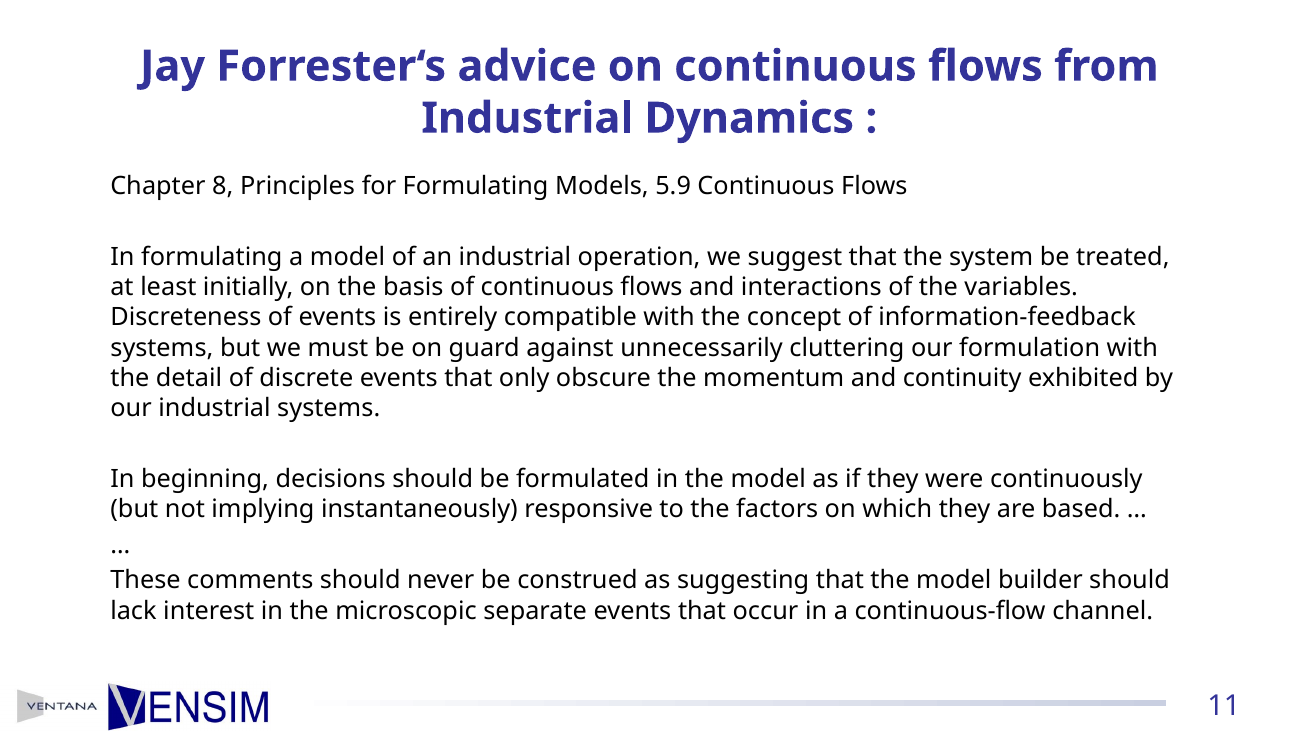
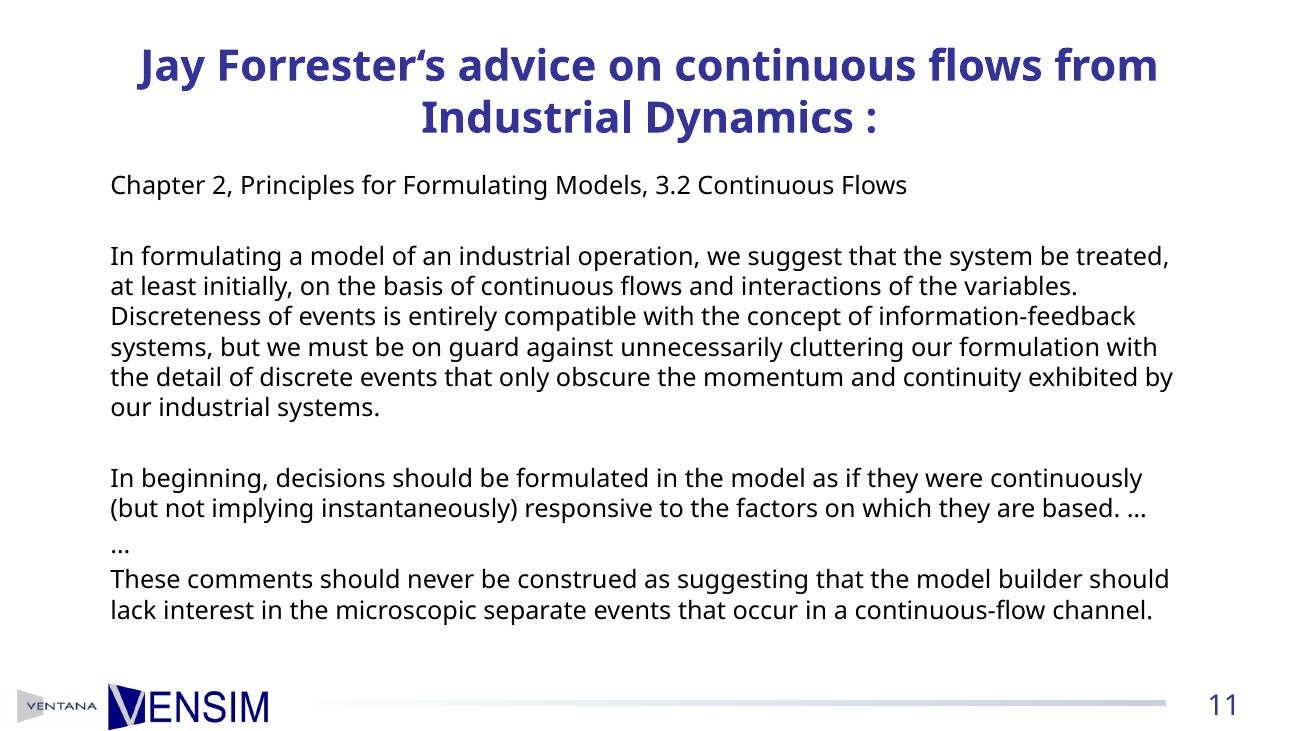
8: 8 -> 2 (223, 186)
5.9: 5.9 -> 3.2 (673, 186)
